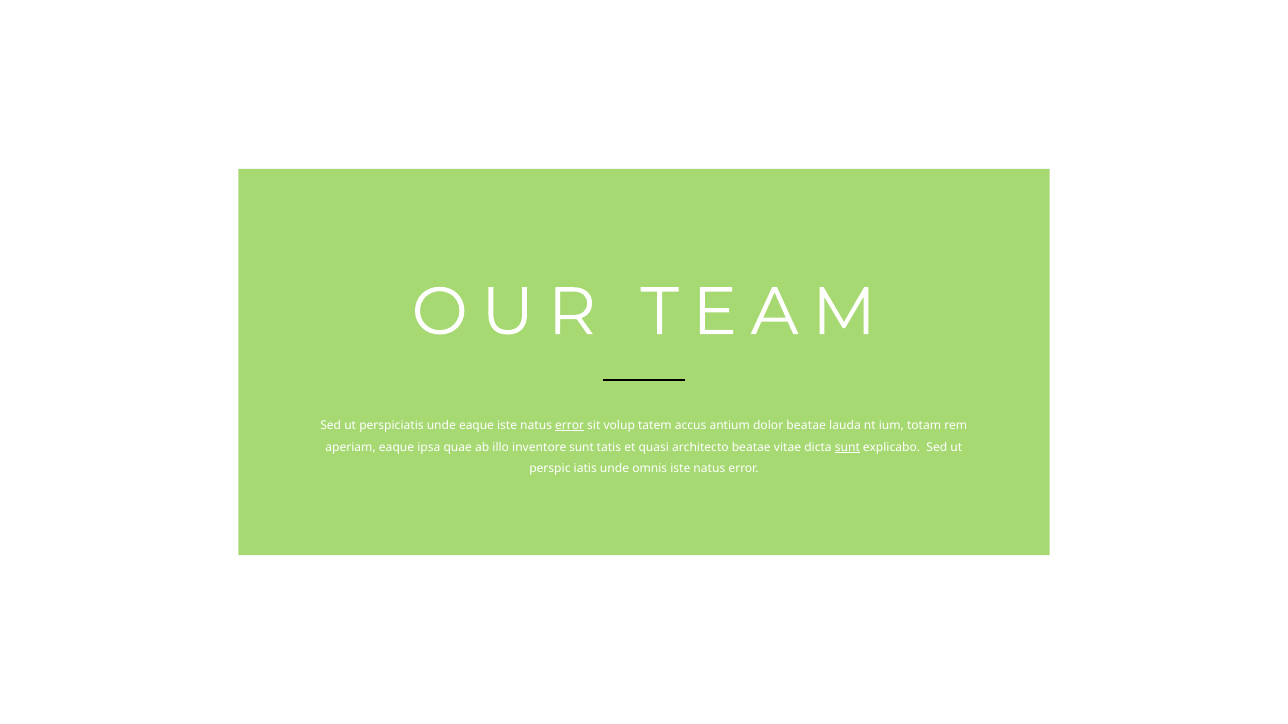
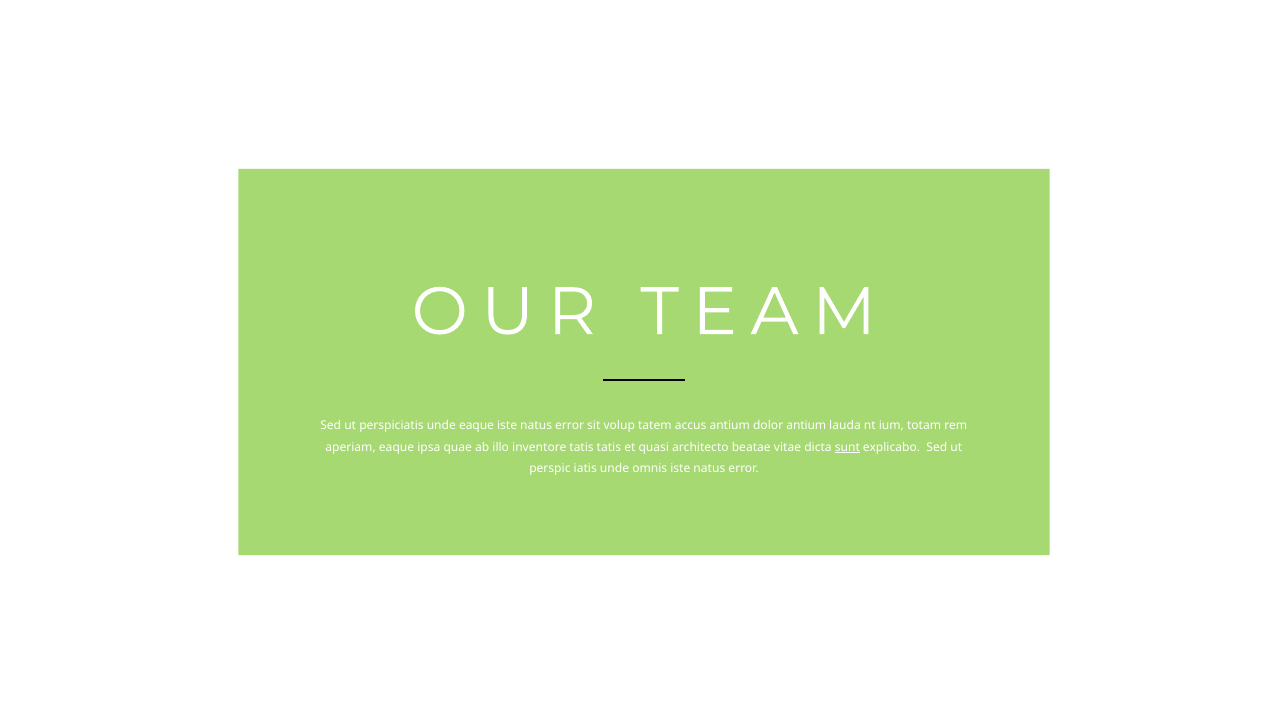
error underline: present -> none (570, 426)
dolor beatae: beatae -> antium (806, 426)
inventore sunt: sunt -> tatis (582, 448)
